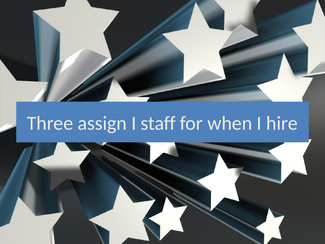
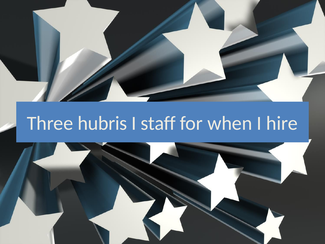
assign: assign -> hubris (102, 123)
